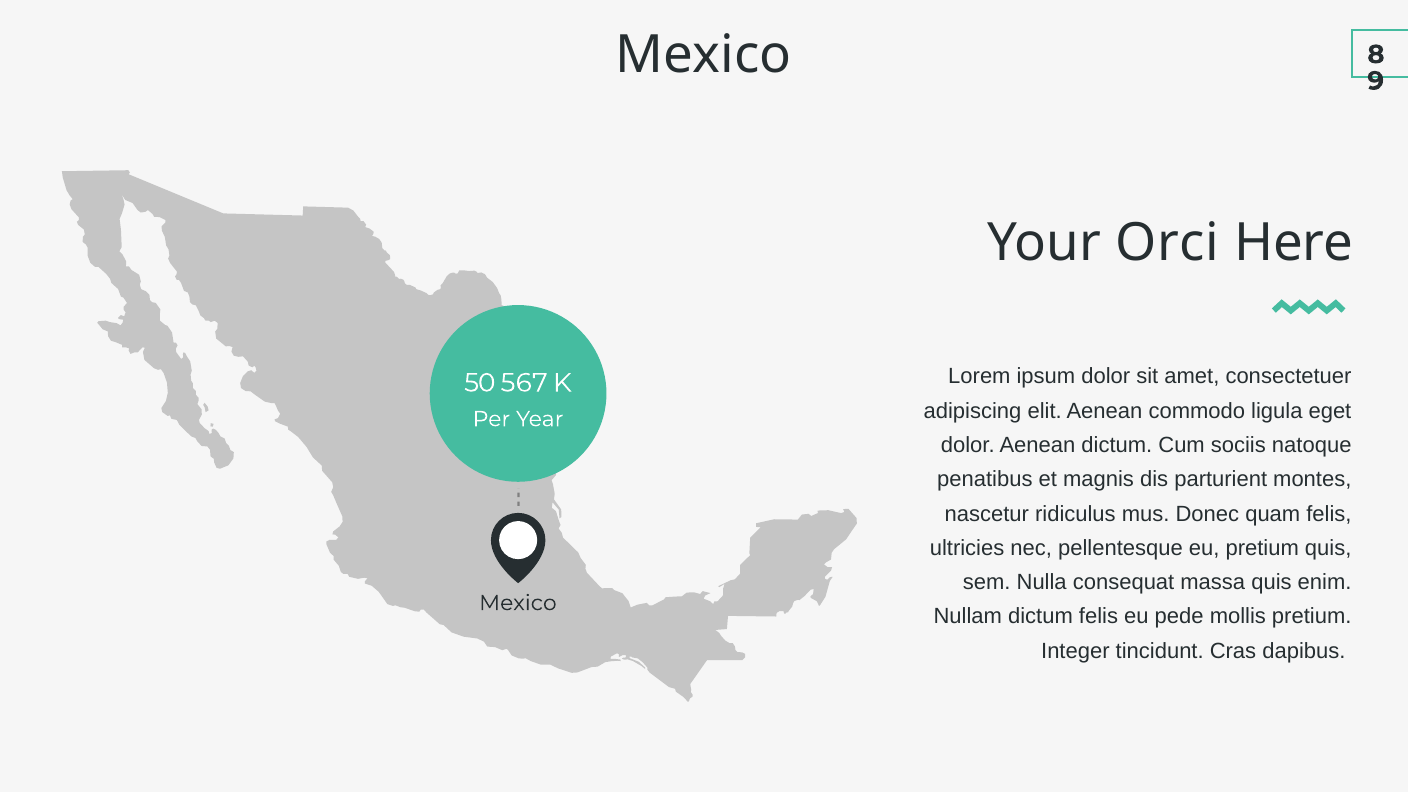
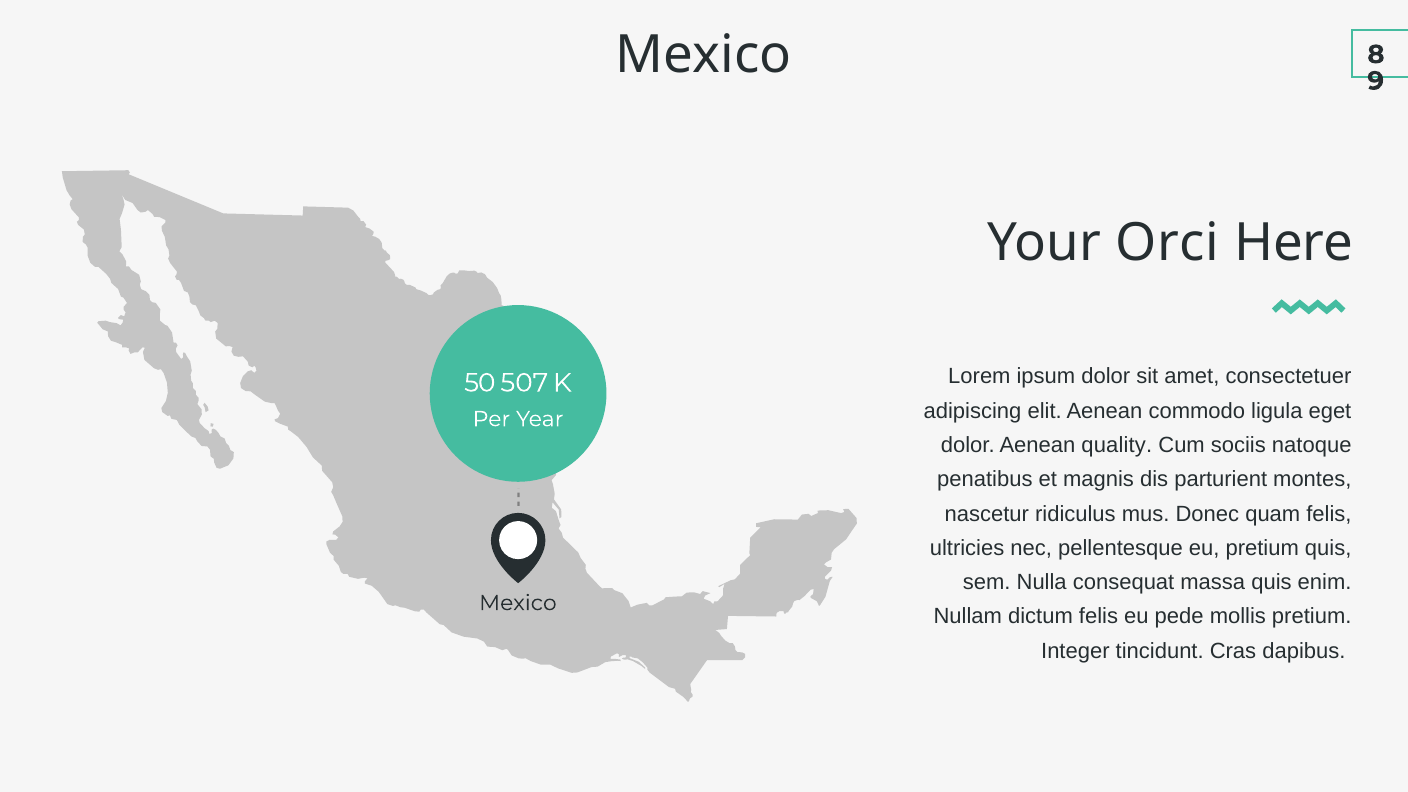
567: 567 -> 507 (524, 383)
Aenean dictum: dictum -> quality (1117, 445)
